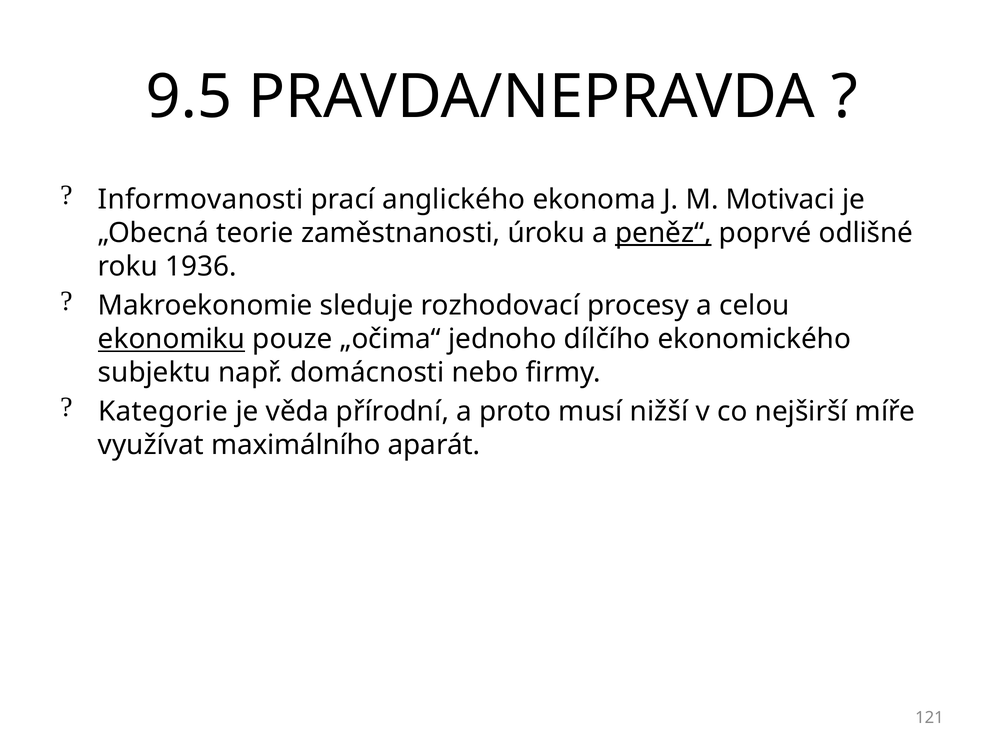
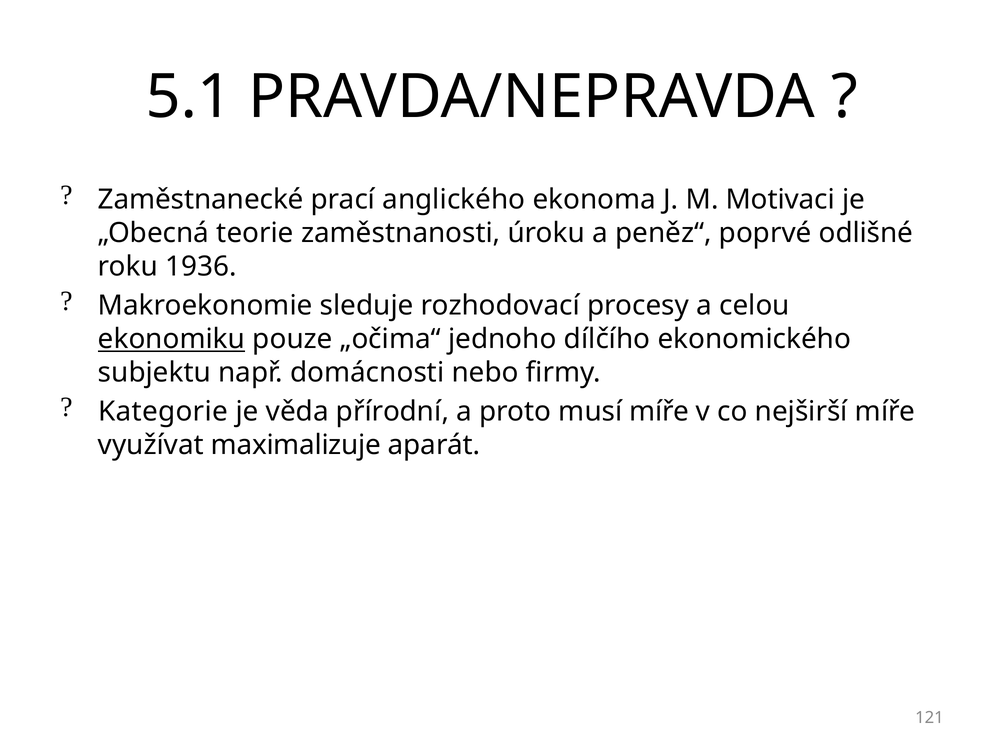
9.5: 9.5 -> 5.1 (189, 97)
Informovanosti: Informovanosti -> Zaměstnanecké (201, 199)
peněz“ underline: present -> none (663, 233)
musí nižší: nižší -> míře (659, 412)
maximálního: maximálního -> maximalizuje (296, 445)
